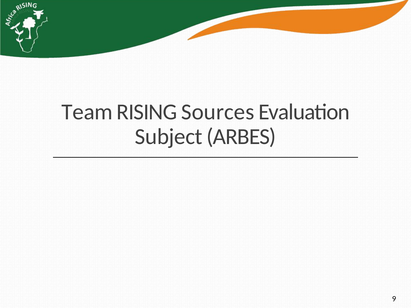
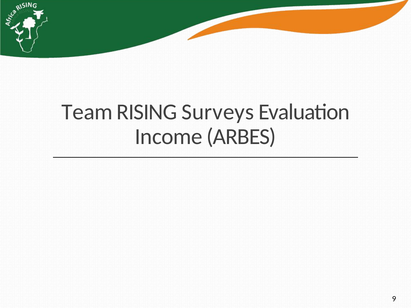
Sources: Sources -> Surveys (218, 112)
Subject: Subject -> Income (169, 137)
